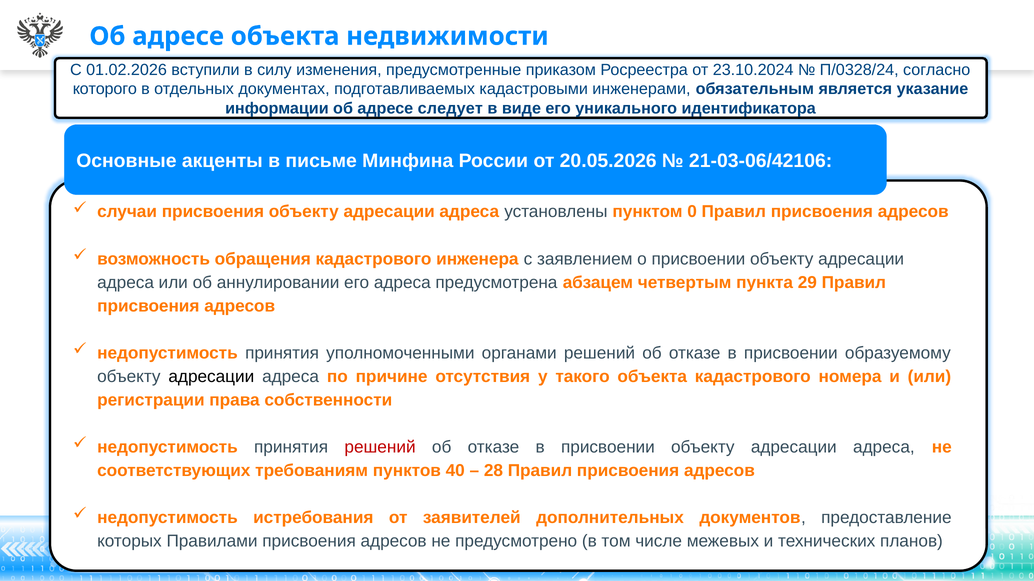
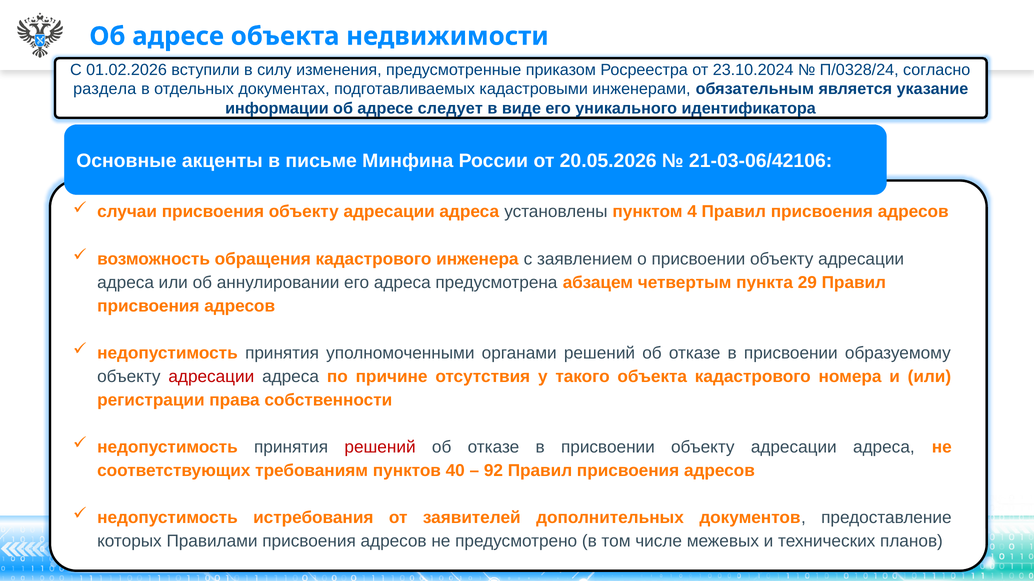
которого: которого -> раздела (105, 89)
0: 0 -> 4 (692, 212)
адресации colour: black -> red (211, 377)
28: 28 -> 92 (493, 471)
